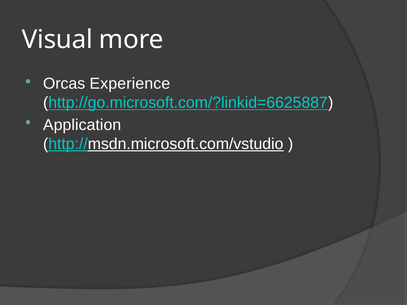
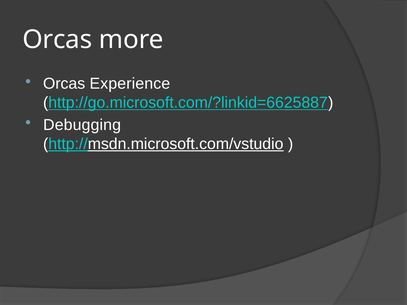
Visual: Visual -> Orcas (57, 39)
Application: Application -> Debugging (82, 125)
